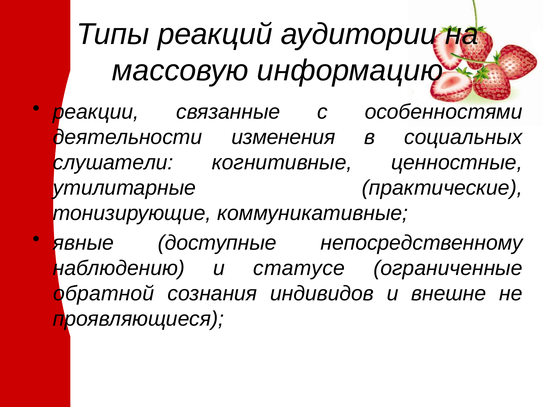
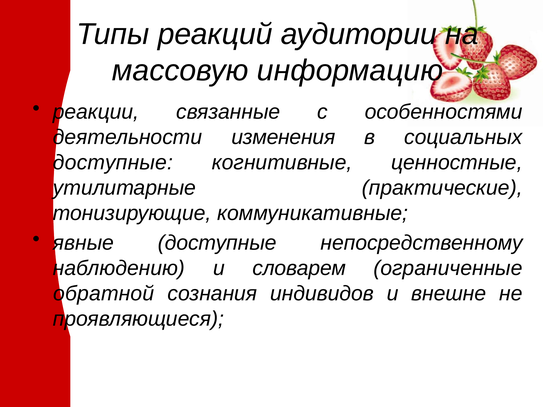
слушатели: слушатели -> доступные (113, 163)
статусе: статусе -> словарем (299, 268)
